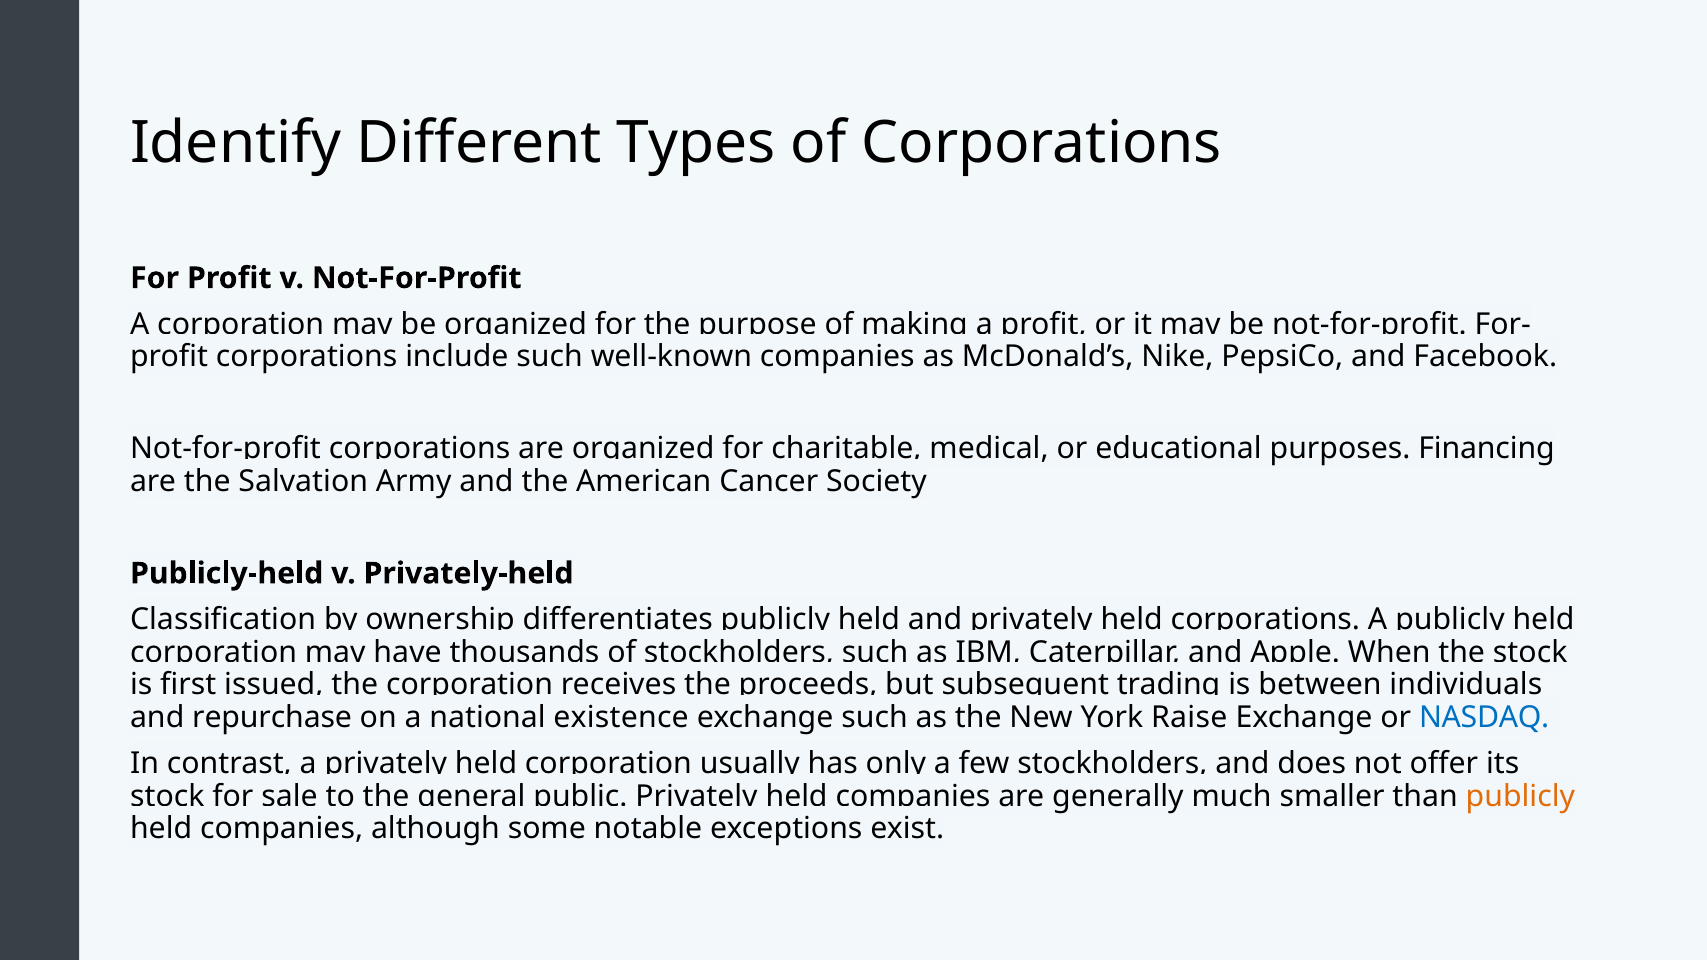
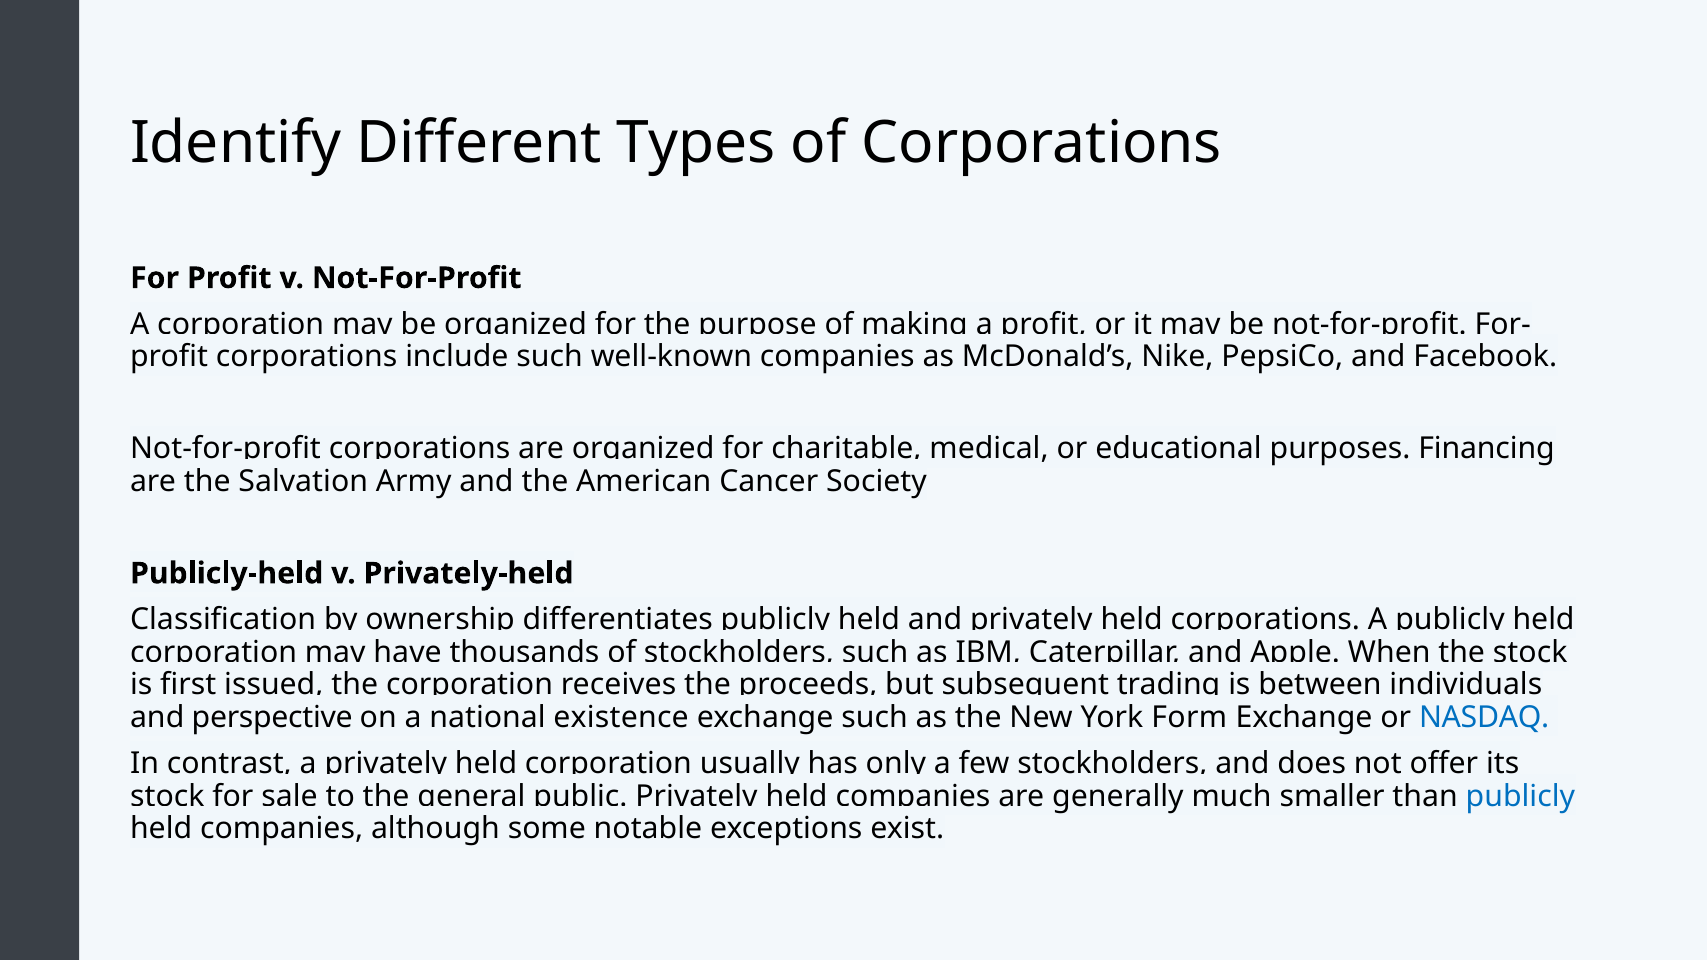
repurchase: repurchase -> perspective (272, 718)
Raise: Raise -> Form (1189, 718)
publicly colour: orange -> blue (1520, 796)
